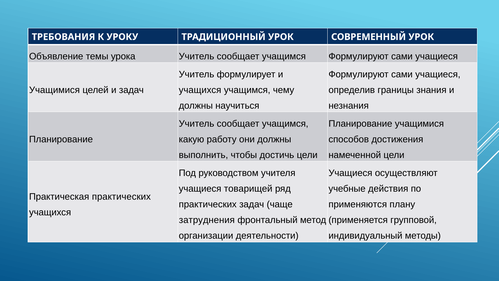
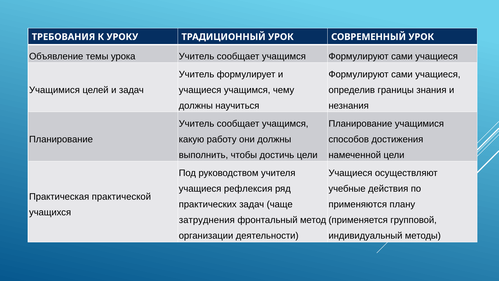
учащихся: учащихся -> учащиеся (200, 90)
товарищей: товарищей -> рефлексия (248, 189)
Практическая практических: практических -> практической (121, 196)
